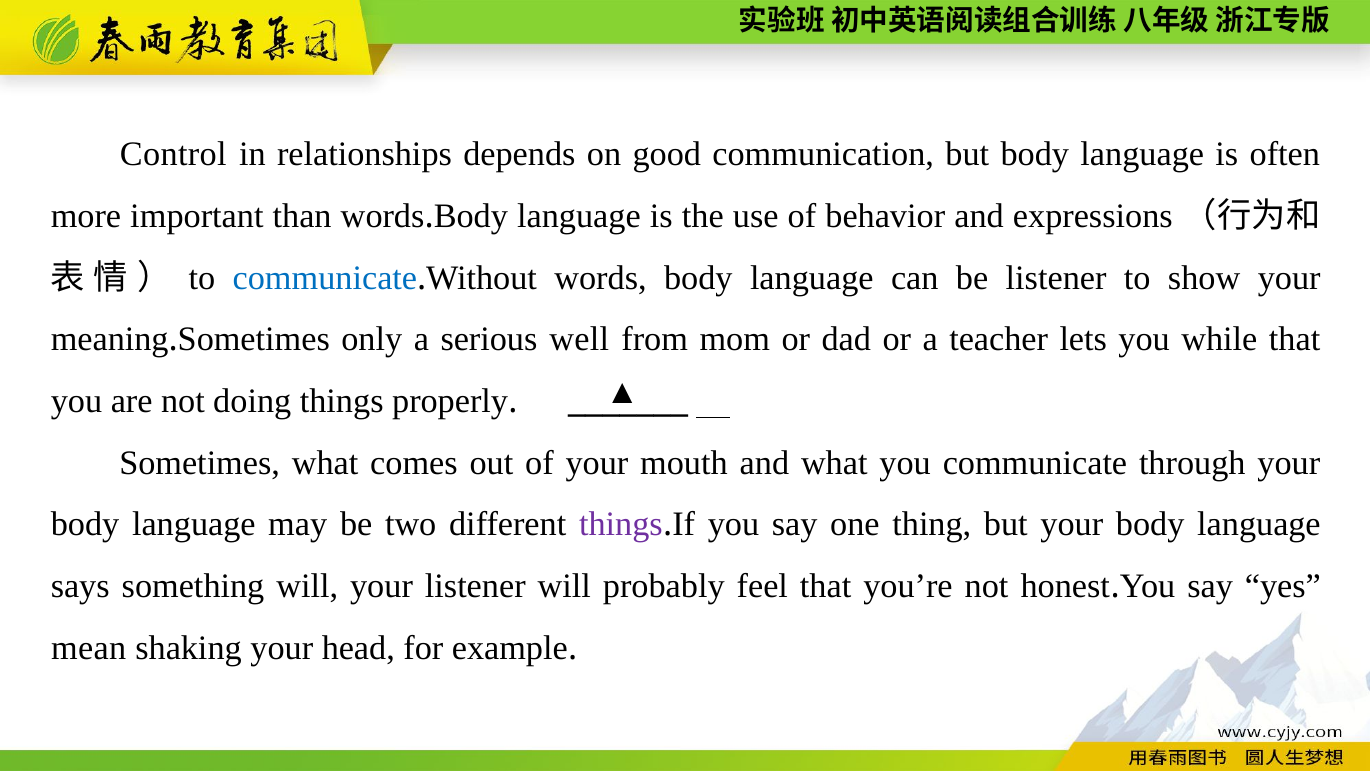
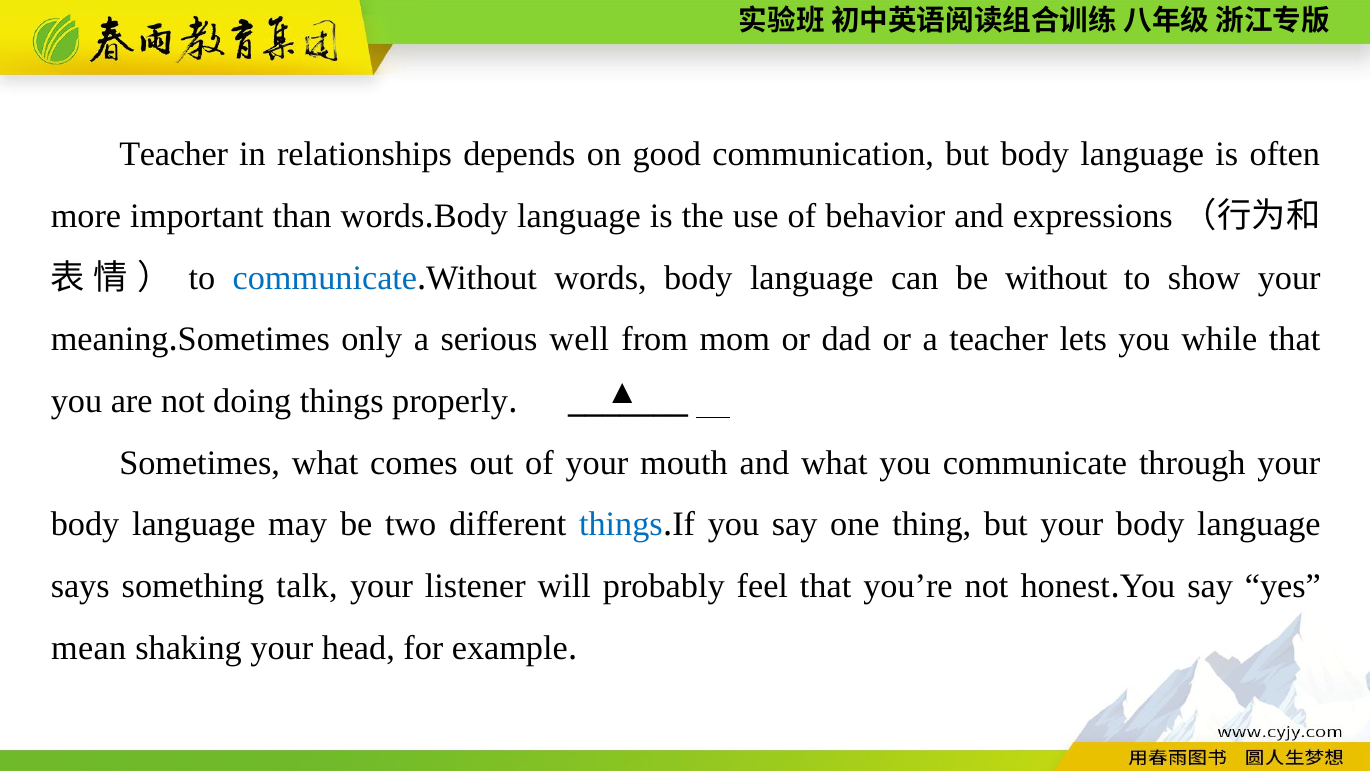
Control: Control -> Teacher (174, 154)
be listener: listener -> without (1056, 278)
things colour: purple -> blue (621, 524)
something will: will -> talk (307, 586)
